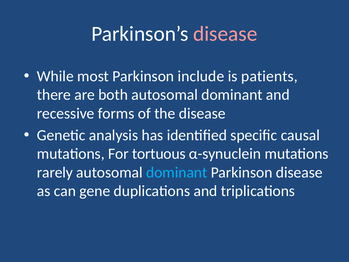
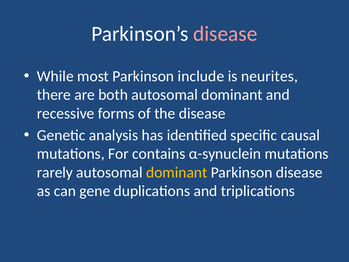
patients: patients -> neurites (269, 76)
tortuous: tortuous -> contains (159, 154)
dominant colour: light blue -> yellow (177, 172)
